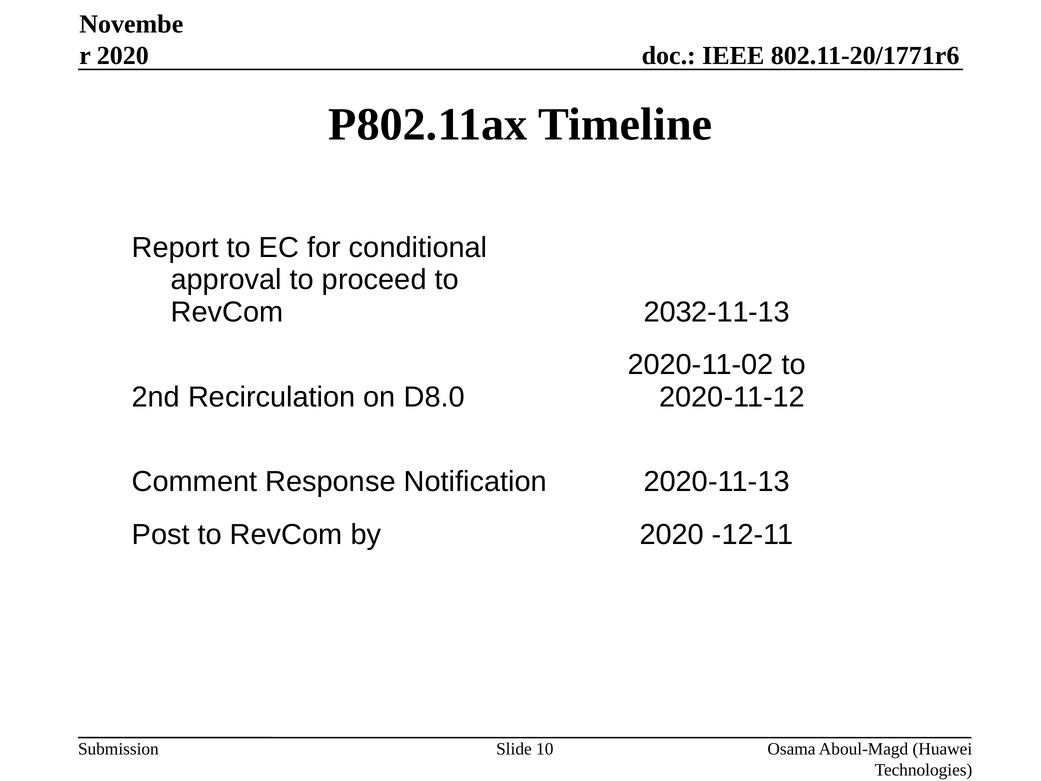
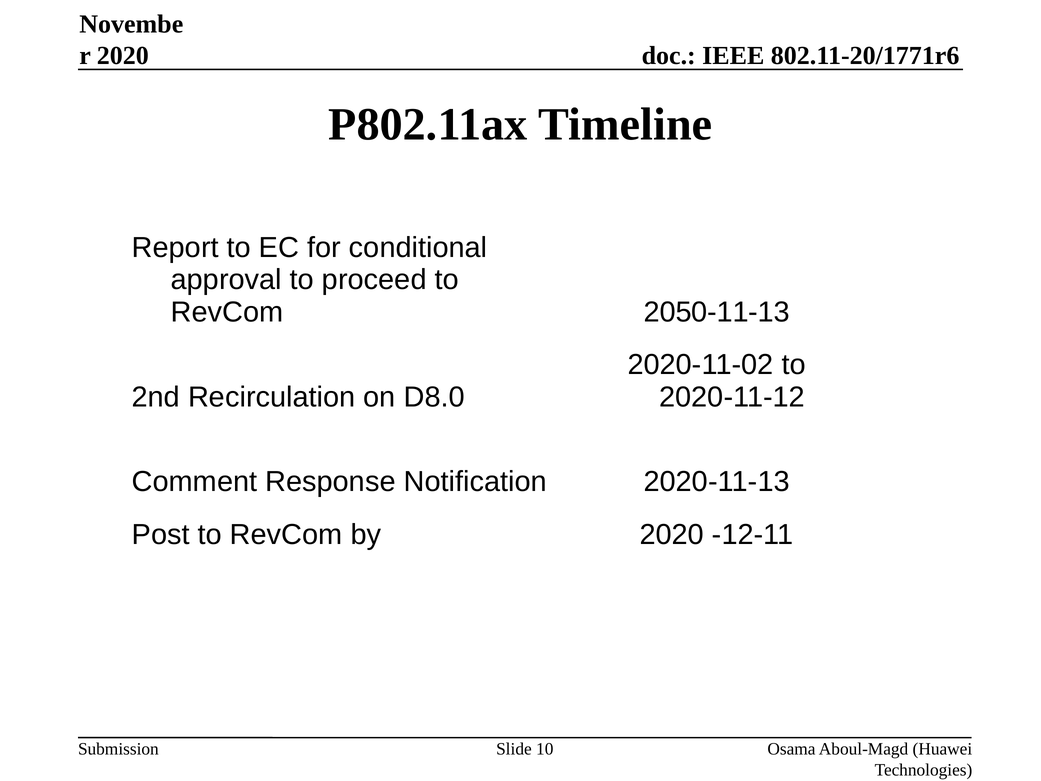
2032-11-13: 2032-11-13 -> 2050-11-13 (717, 312)
